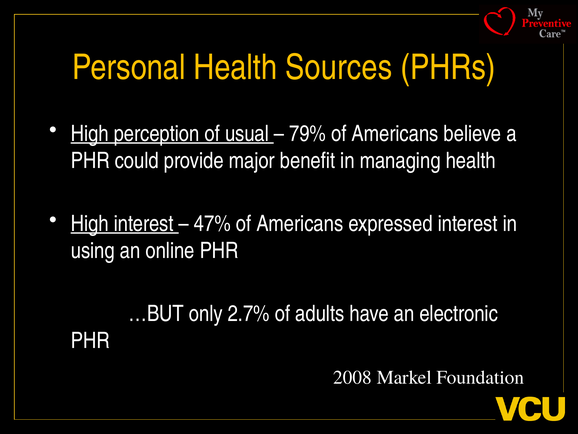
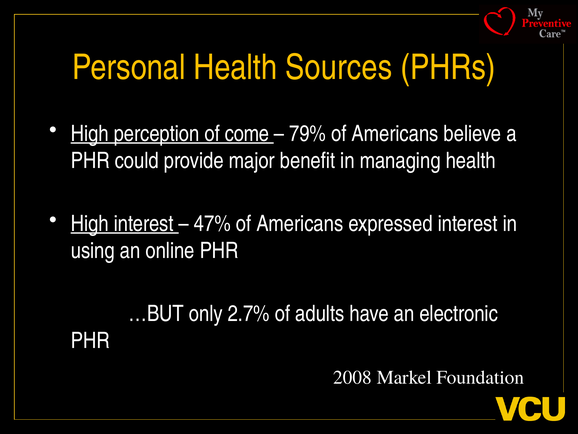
usual: usual -> come (247, 134)
